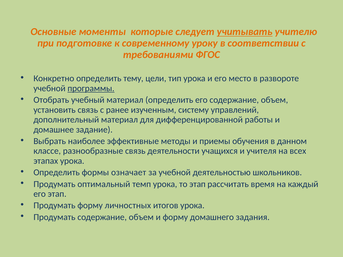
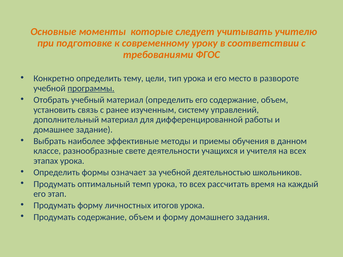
учитывать underline: present -> none (245, 32)
разнообразные связь: связь -> свете (135, 151)
то этап: этап -> всех (198, 184)
